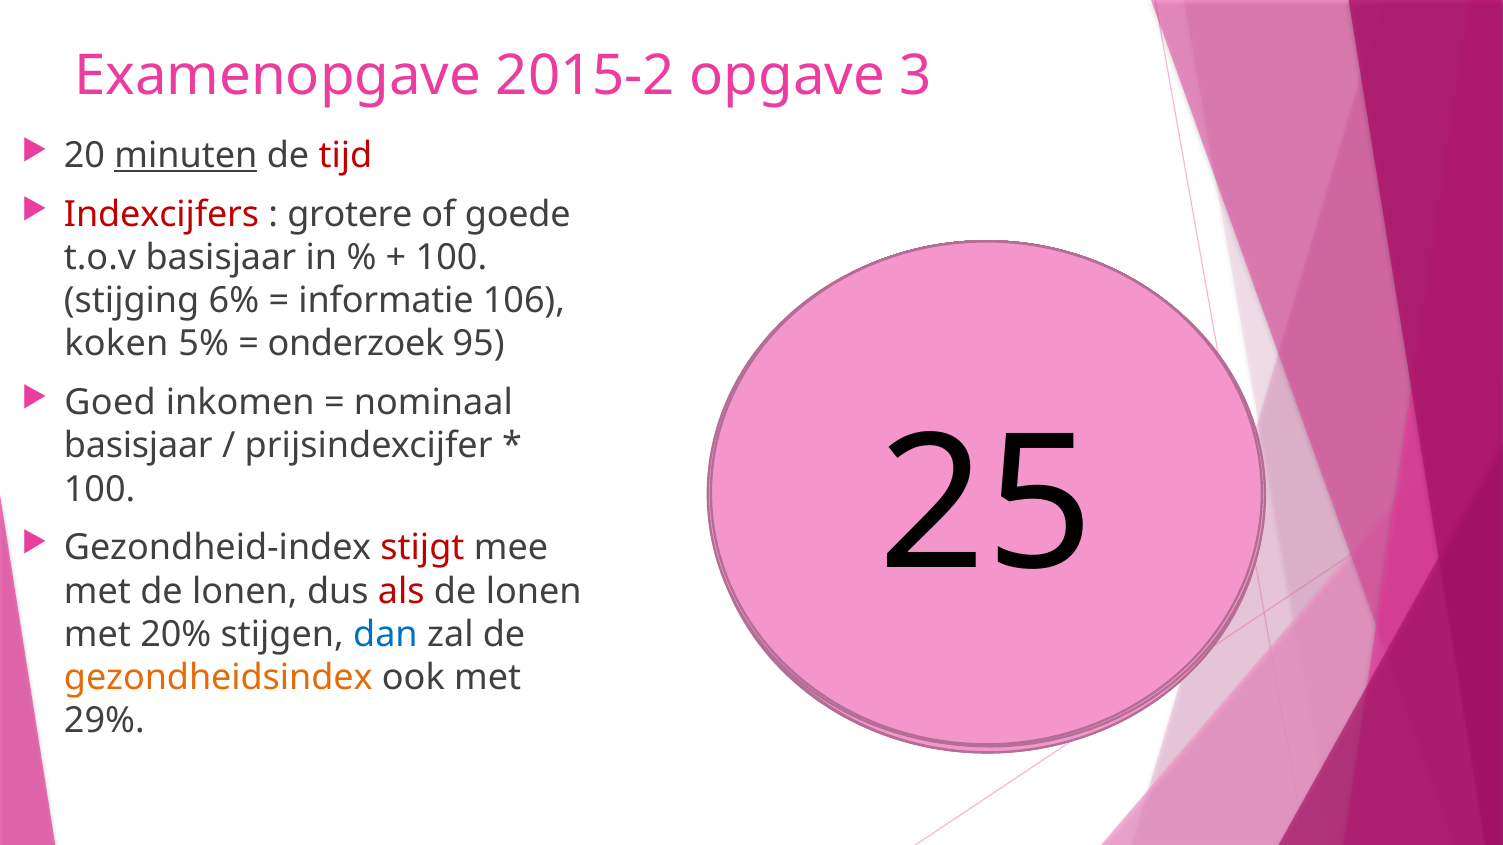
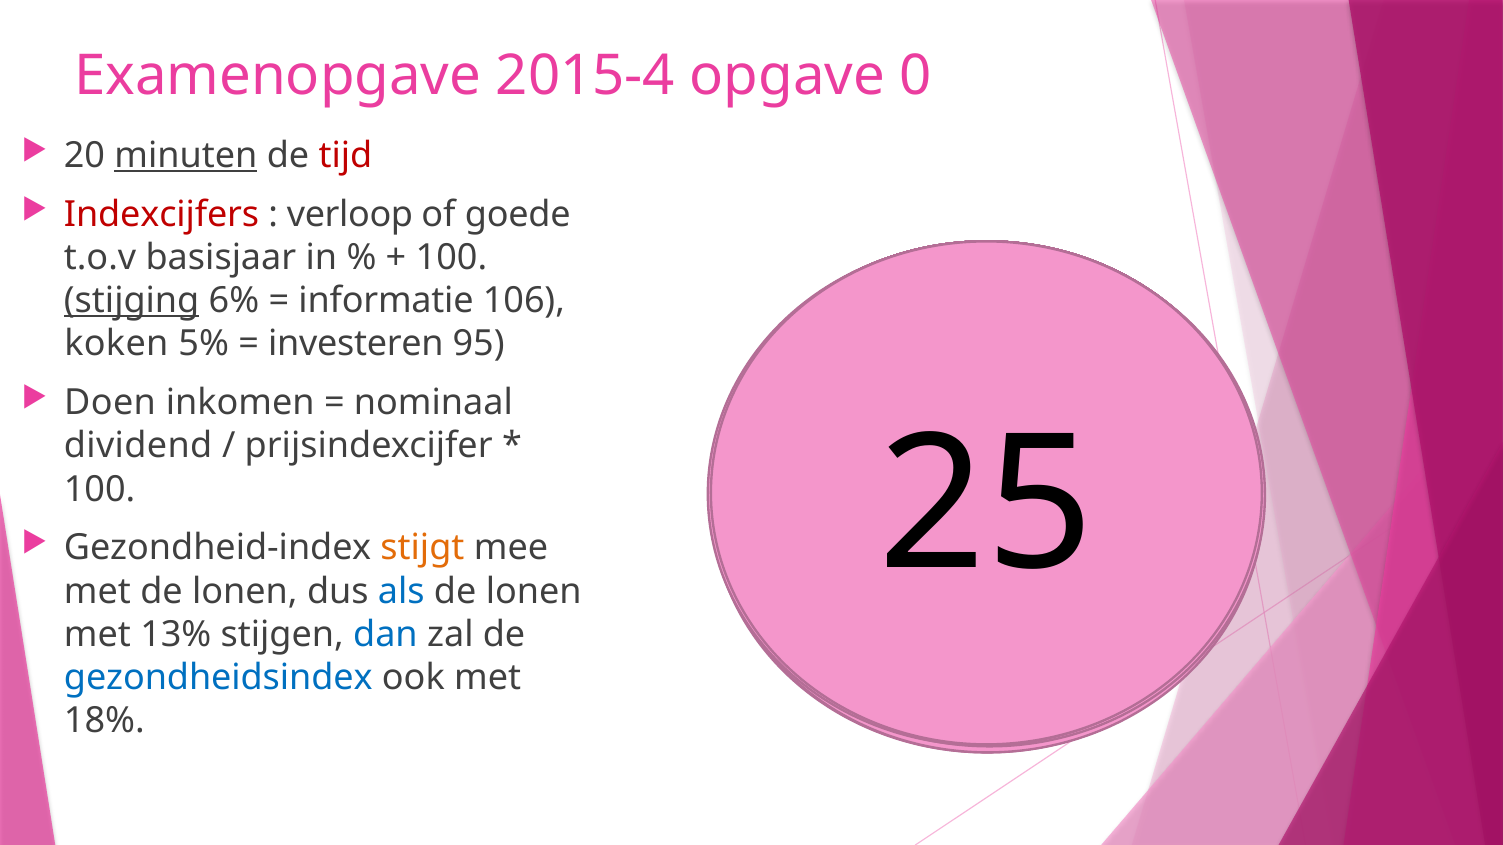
2015-2: 2015-2 -> 2015-4 (586, 76)
3: 3 -> 0 (916, 76)
grotere: grotere -> verloop (350, 215)
stijging underline: none -> present (132, 301)
onderzoek: onderzoek -> investeren (356, 344)
Goed: Goed -> Doen (110, 403)
basisjaar: basisjaar -> dividend (138, 446)
stijgt colour: red -> orange (422, 548)
als colour: red -> blue (401, 591)
20%: 20% -> 13% (176, 635)
gezondheidsindex colour: orange -> blue (218, 678)
29%: 29% -> 18% (104, 721)
